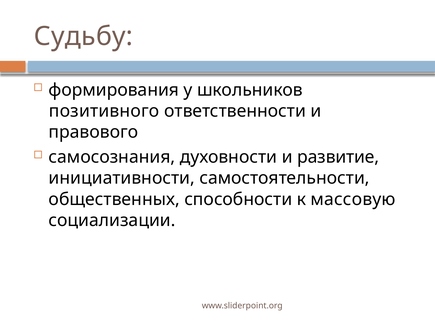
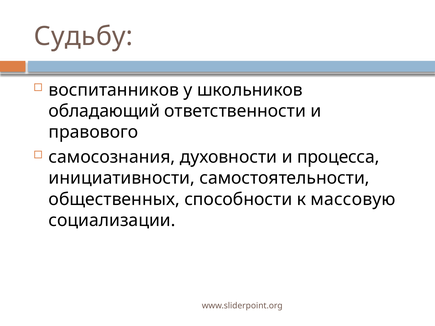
формирования: формирования -> воспитанников (114, 90)
позитивного: позитивного -> обладающий (104, 111)
развитие: развитие -> процесса (338, 157)
